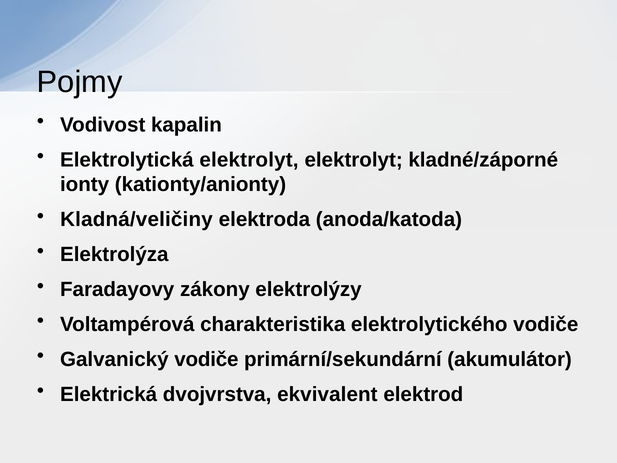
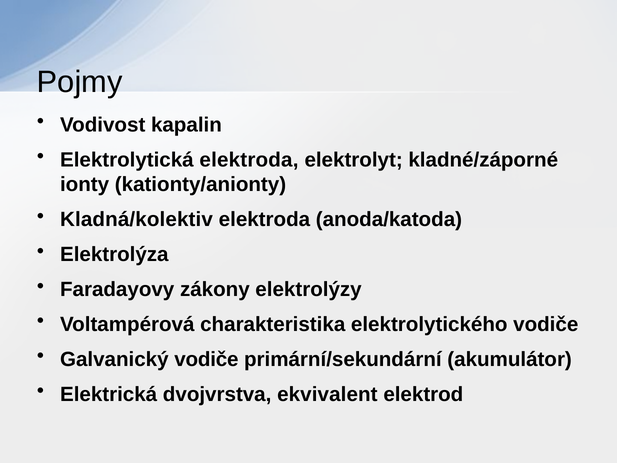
Elektrolytická elektrolyt: elektrolyt -> elektroda (249, 160)
Kladná/veličiny: Kladná/veličiny -> Kladná/kolektiv (136, 219)
